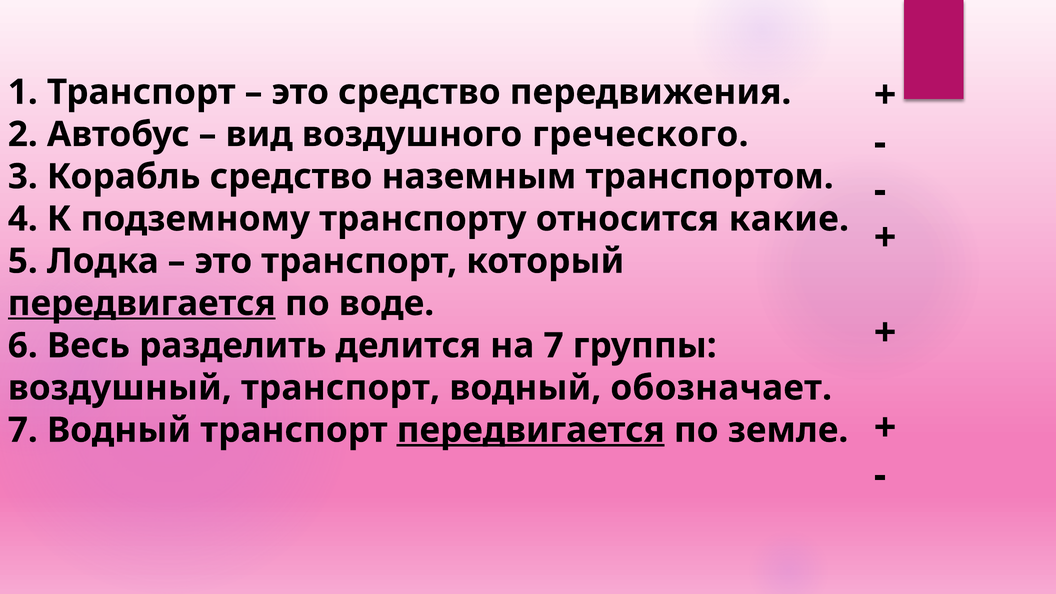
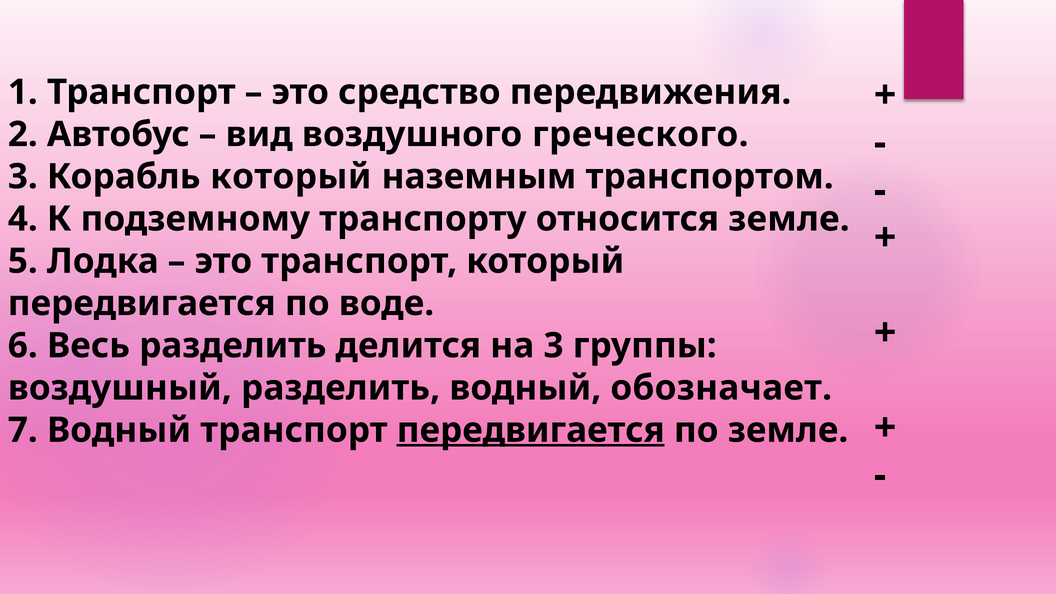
Корабль средство: средство -> который (291, 177)
относится какие: какие -> земле (789, 219)
передвигается underline: present -> none (142, 303)
на 7: 7 -> 3 (554, 346)
воздушный транспорт: транспорт -> разделить (341, 388)
